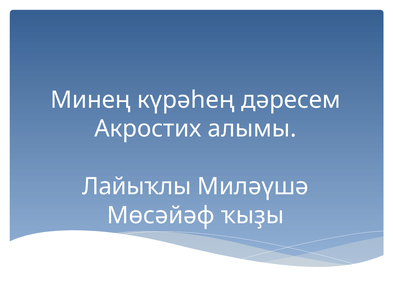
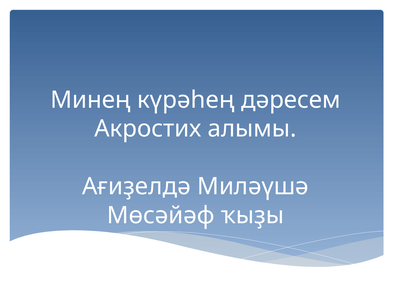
Лайыҡлы: Лайыҡлы -> Ағиҙелдә (136, 186)
